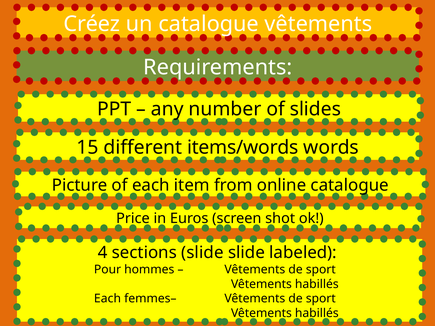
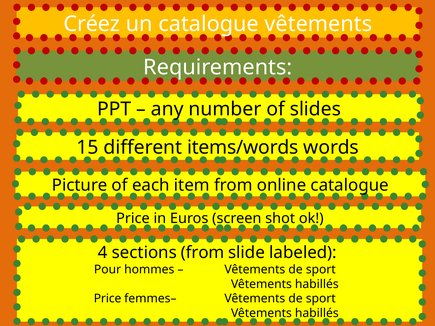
sections slide: slide -> from (203, 253)
Each: Each -> Price (108, 299)
